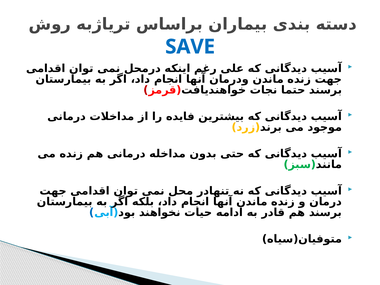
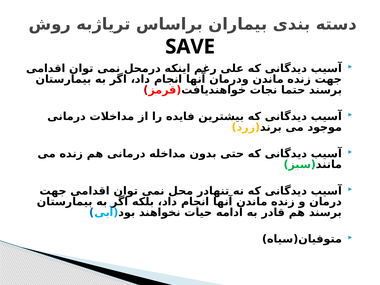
SAVE colour: blue -> black (190, 47)
